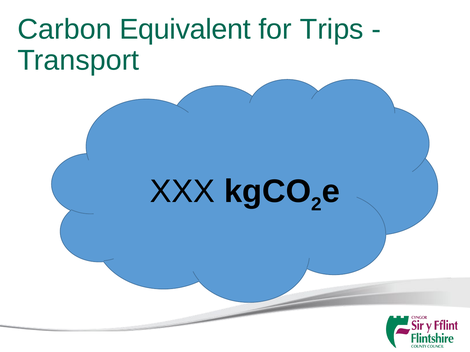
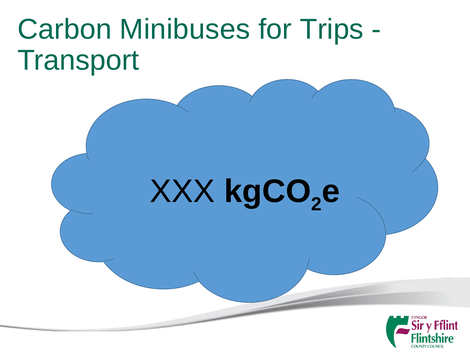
Equivalent: Equivalent -> Minibuses (185, 29)
